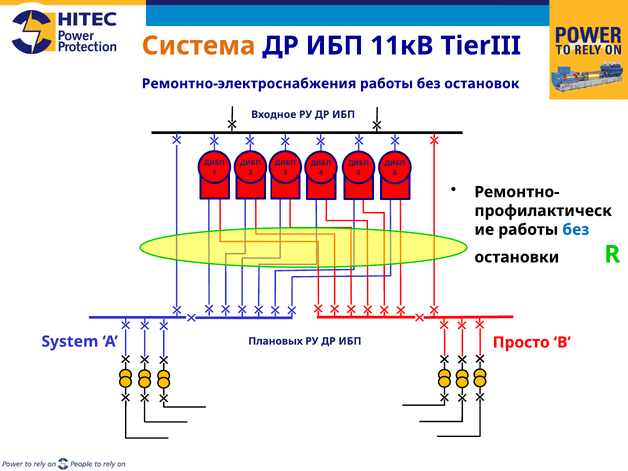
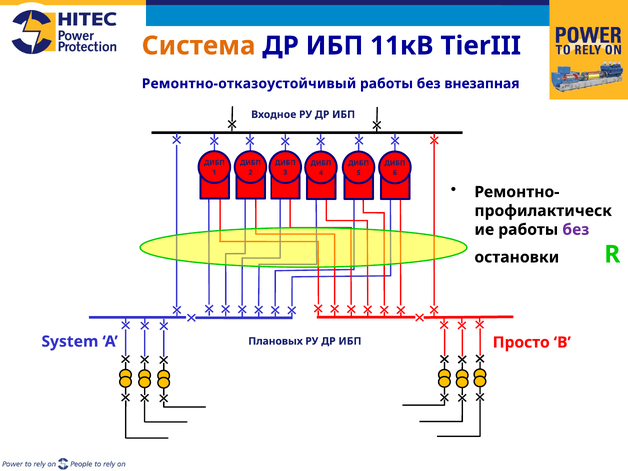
Ремонтно-электроснабжения: Ремонтно-электроснабжения -> Ремонтно-отказоустойчивый (249, 84)
остановок: остановок -> внезапная (482, 84)
без colour: blue -> purple (576, 230)
